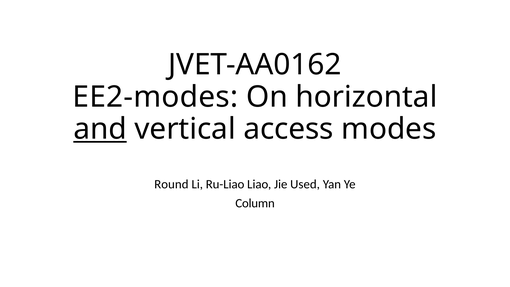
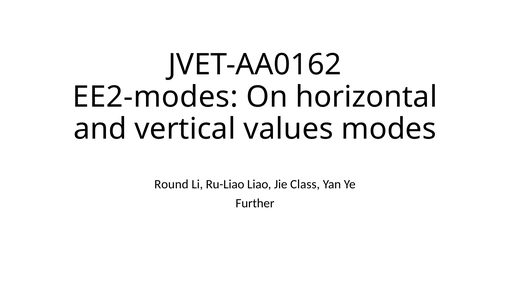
and underline: present -> none (100, 129)
access: access -> values (288, 129)
Used: Used -> Class (305, 184)
Column: Column -> Further (255, 203)
